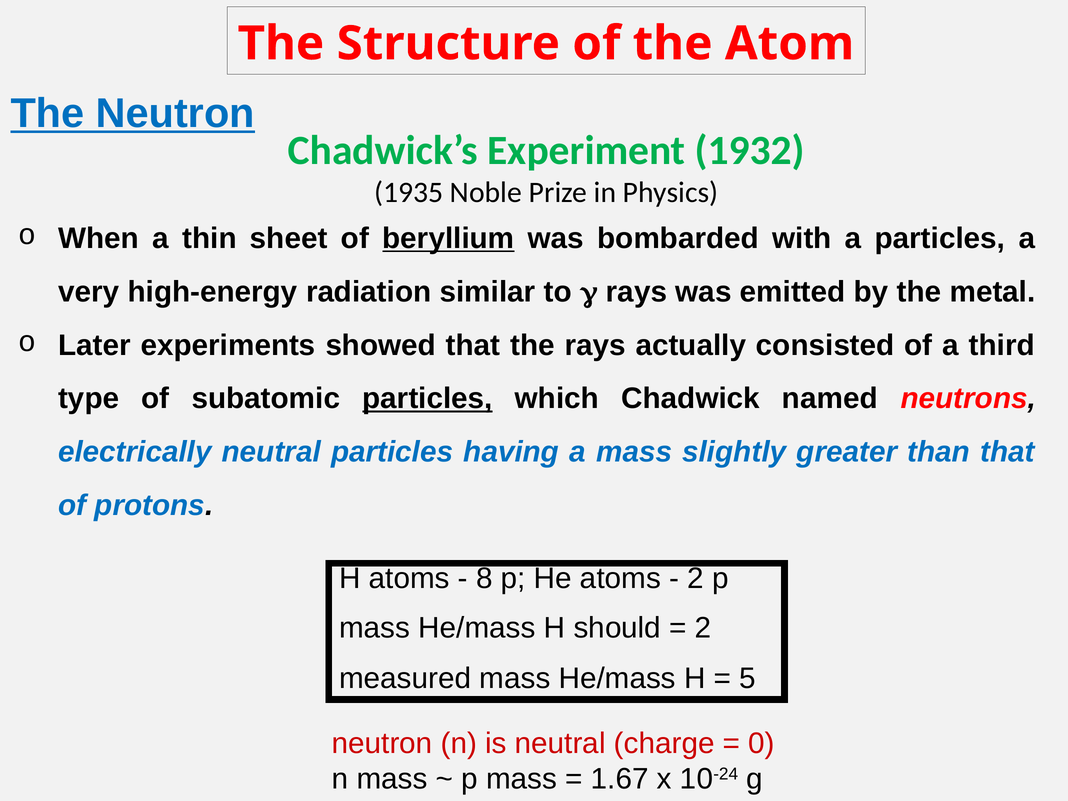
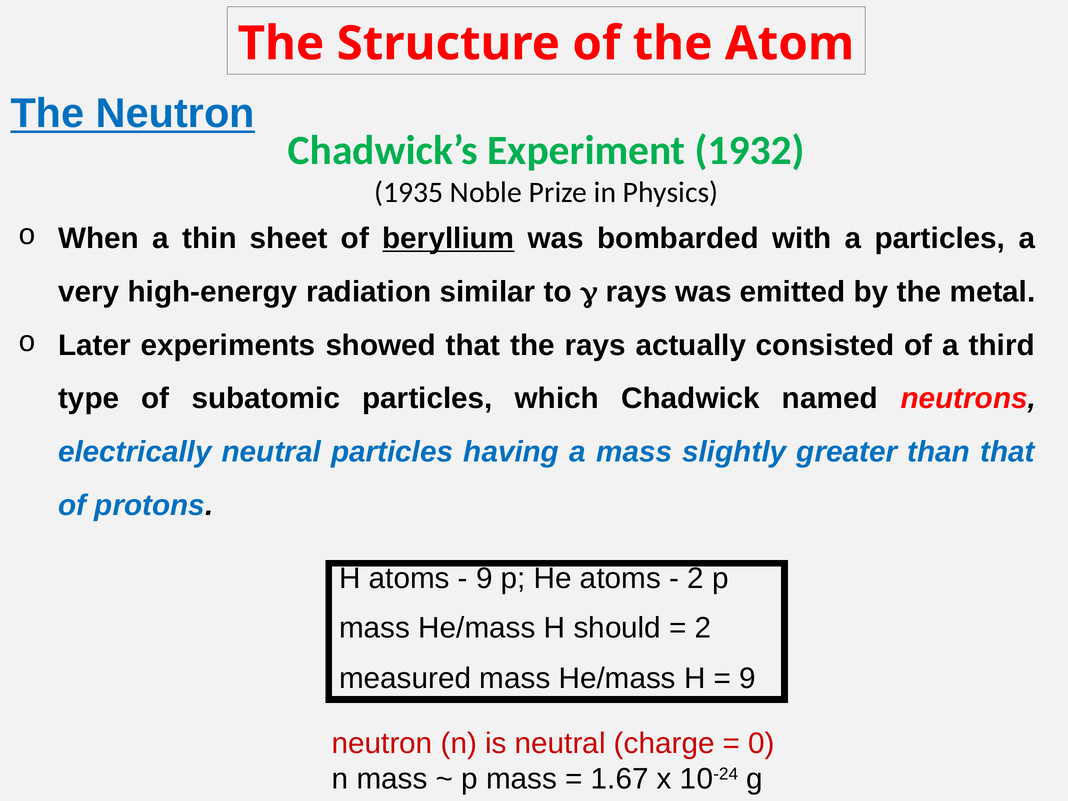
particles underline: present -> none (427, 399)
8: 8 -> 9 (484, 579)
5: 5 -> 9 (748, 679)
